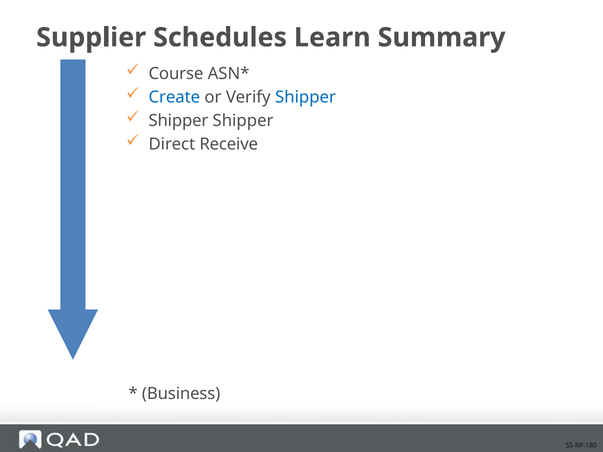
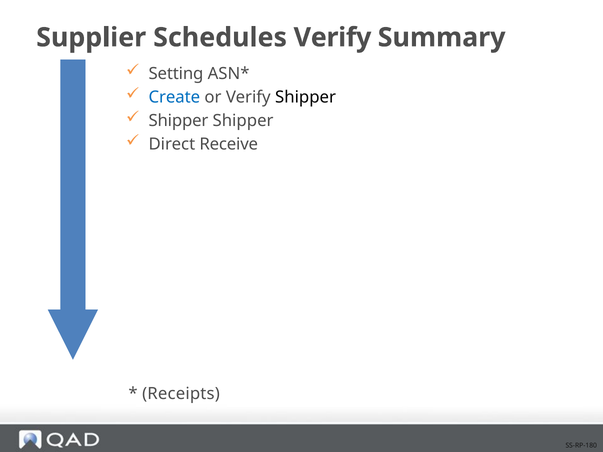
Schedules Learn: Learn -> Verify (332, 38)
Course: Course -> Setting (176, 74)
Shipper colour: blue -> black (306, 97)
Business: Business -> Receipts (181, 394)
